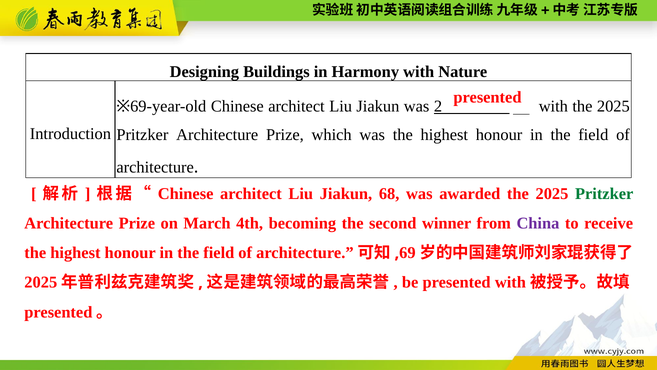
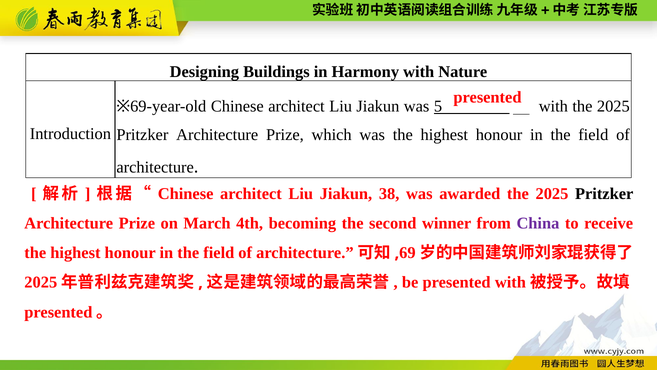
2: 2 -> 5 (438, 106)
68: 68 -> 38 (389, 193)
Pritzker colour: green -> black (604, 193)
